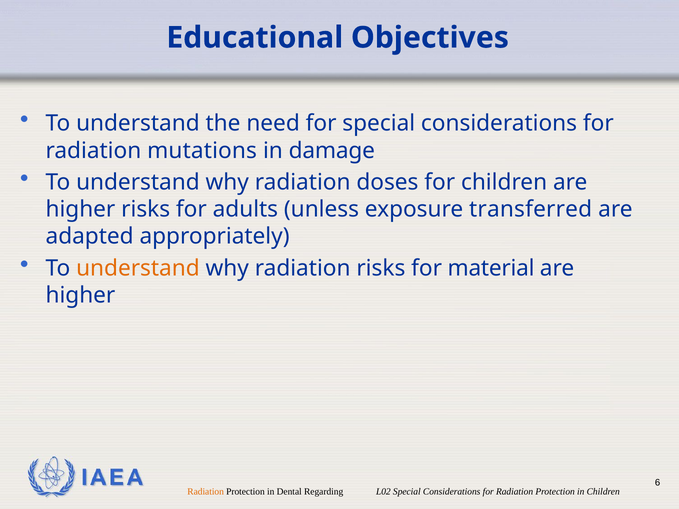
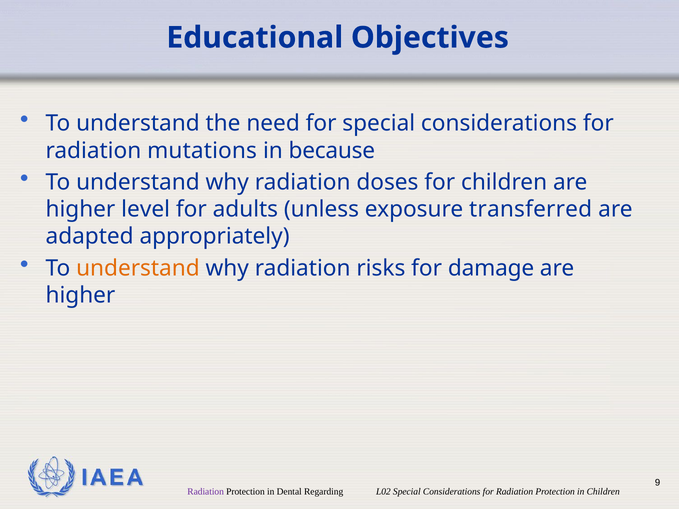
damage: damage -> because (332, 151)
higher risks: risks -> level (146, 209)
material: material -> damage (491, 268)
6: 6 -> 9 (658, 483)
Radiation colour: orange -> purple (206, 492)
